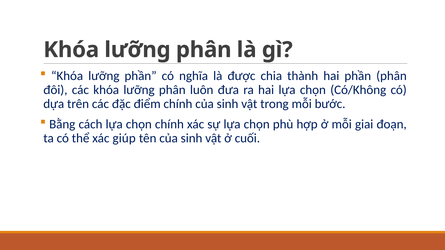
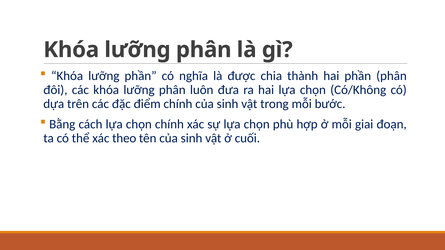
giúp: giúp -> theo (124, 138)
